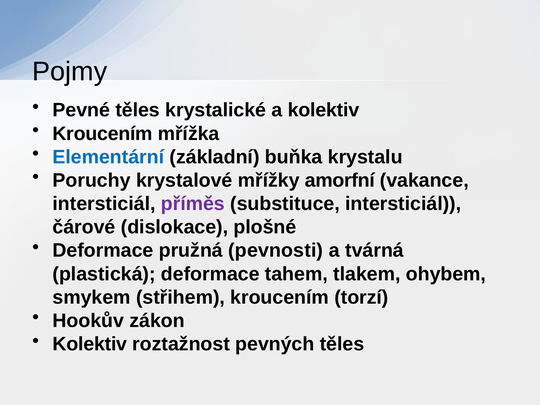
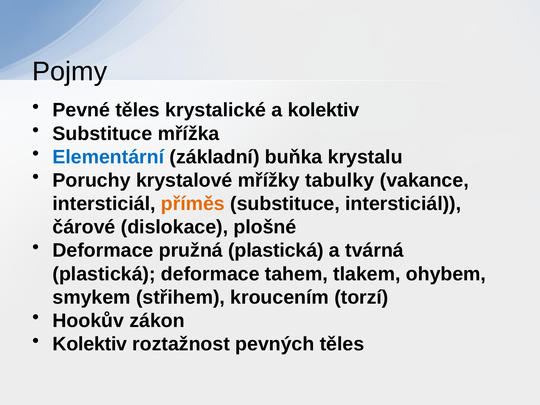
Kroucením: Kroucením -> Substituce (102, 134)
amorfní: amorfní -> tabulky (340, 180)
příměs colour: purple -> orange (193, 204)
pružná pevnosti: pevnosti -> plastická (276, 251)
